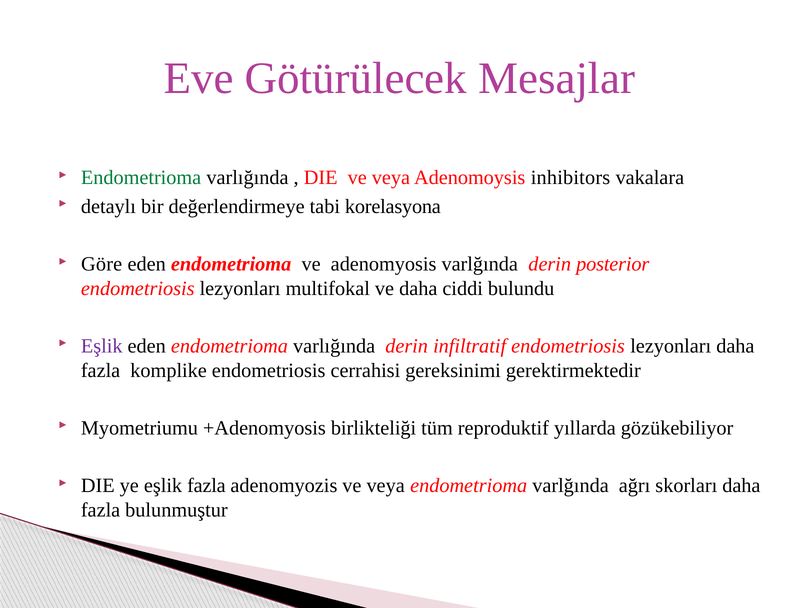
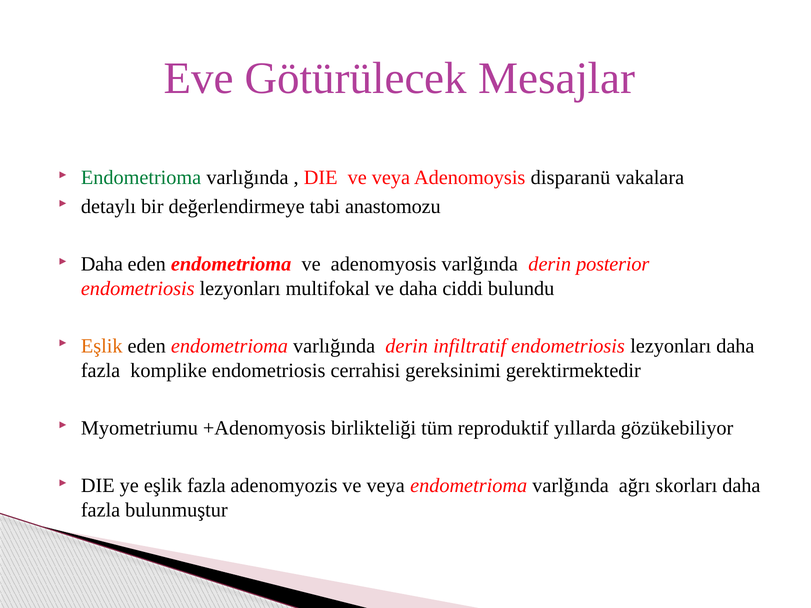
inhibitors: inhibitors -> disparanü (571, 178)
korelasyona: korelasyona -> anastomozu (393, 207)
Göre: Göre -> Daha (102, 264)
Eşlik colour: purple -> orange (102, 346)
